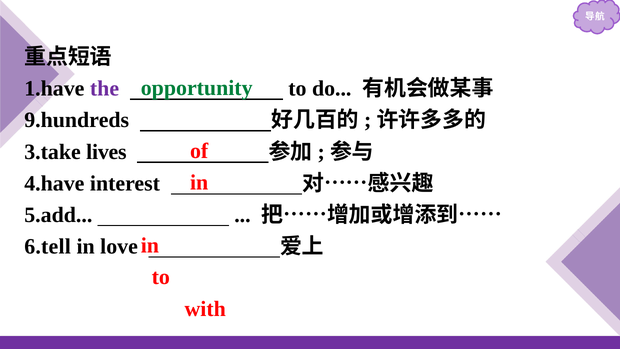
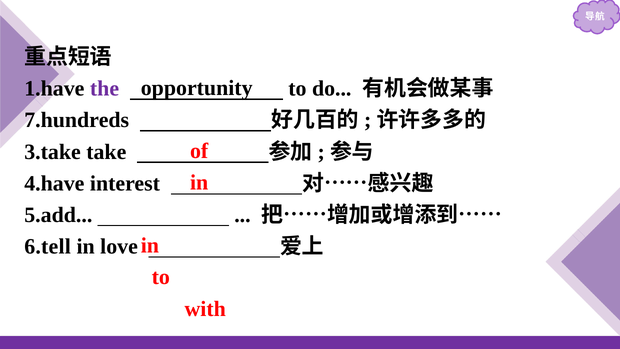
opportunity colour: green -> black (197, 88)
9.hundreds: 9.hundreds -> 7.hundreds (77, 120)
lives: lives -> take (106, 152)
